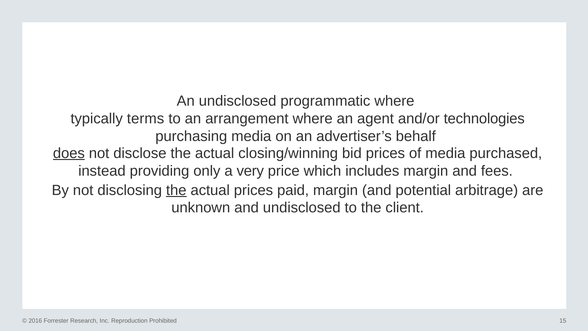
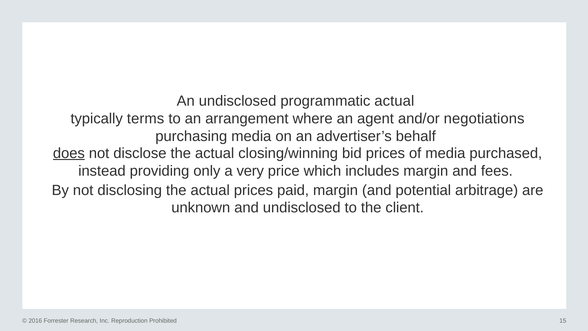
programmatic where: where -> actual (394, 101)
technologies: technologies -> negotiations (484, 119)
the underline: present -> none (176, 190)
